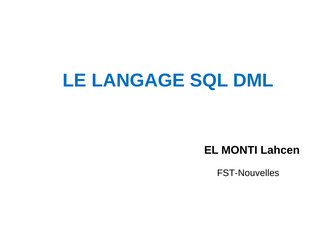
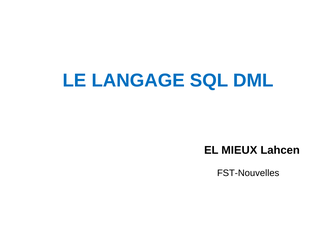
MONTI: MONTI -> MIEUX (239, 150)
